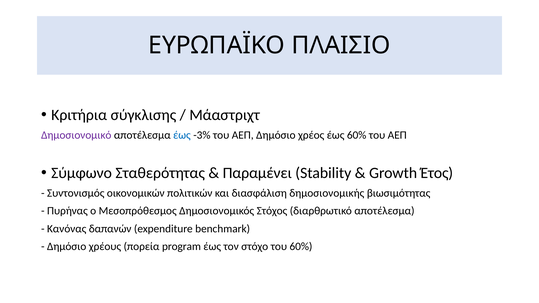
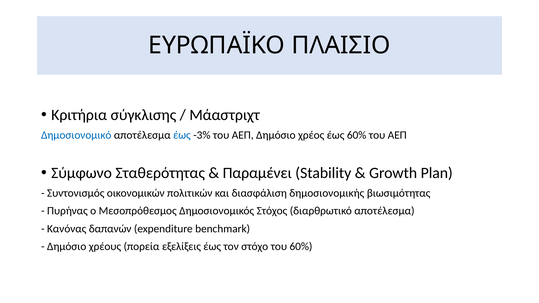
Δημοσιονομικό colour: purple -> blue (76, 135)
Έτος: Έτος -> Plan (437, 173)
program: program -> εξελίξεις (181, 247)
